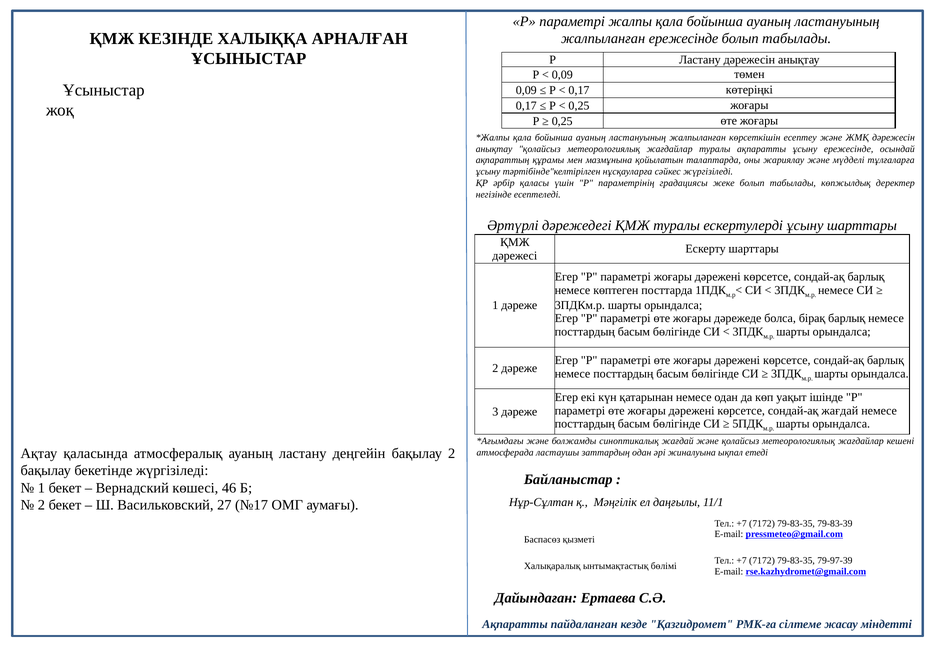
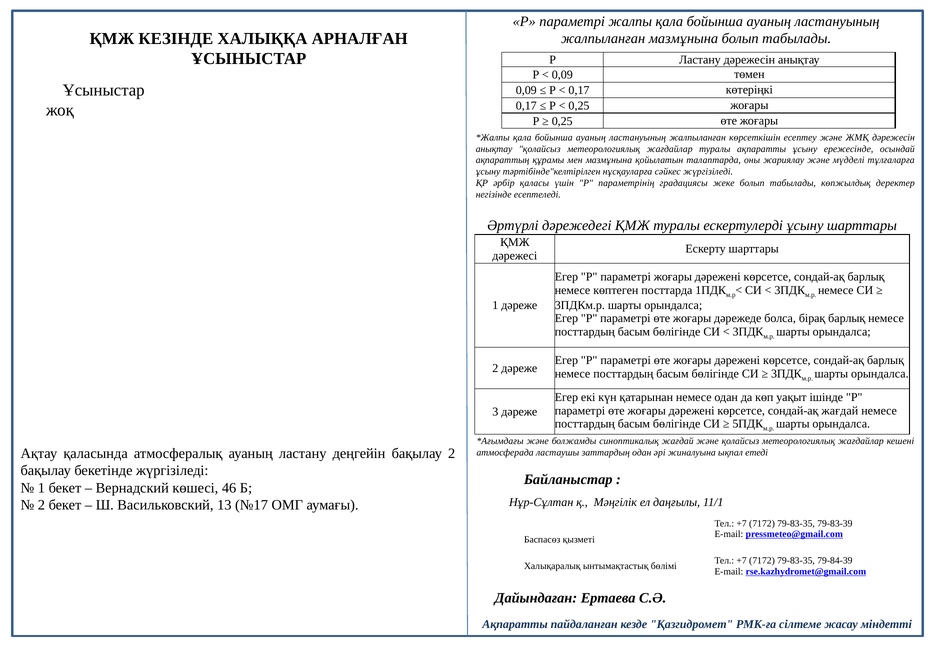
жалпыланған ережесінде: ережесінде -> мазмұнына (683, 39)
27: 27 -> 13 (224, 505)
79-97-39: 79-97-39 -> 79-84-39 (835, 561)
